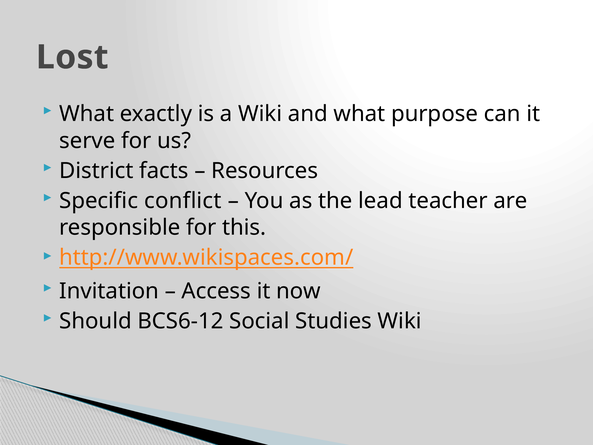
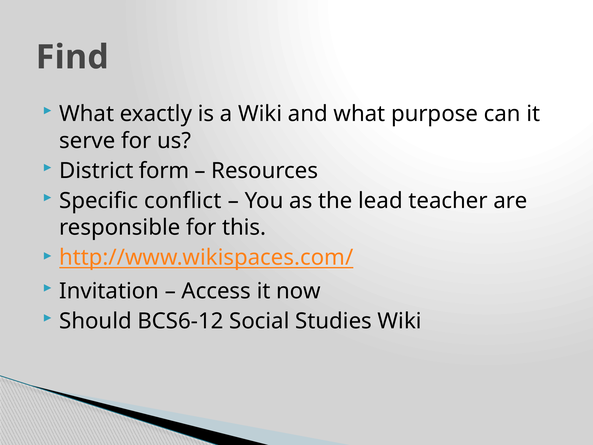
Lost: Lost -> Find (72, 57)
facts: facts -> form (164, 171)
